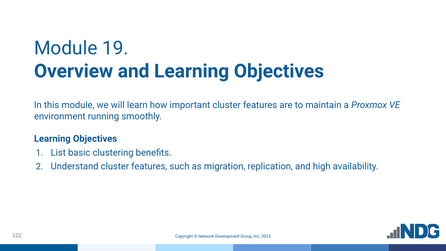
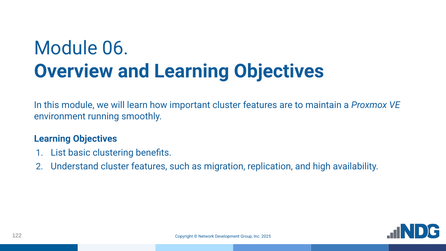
19: 19 -> 06 (115, 48)
